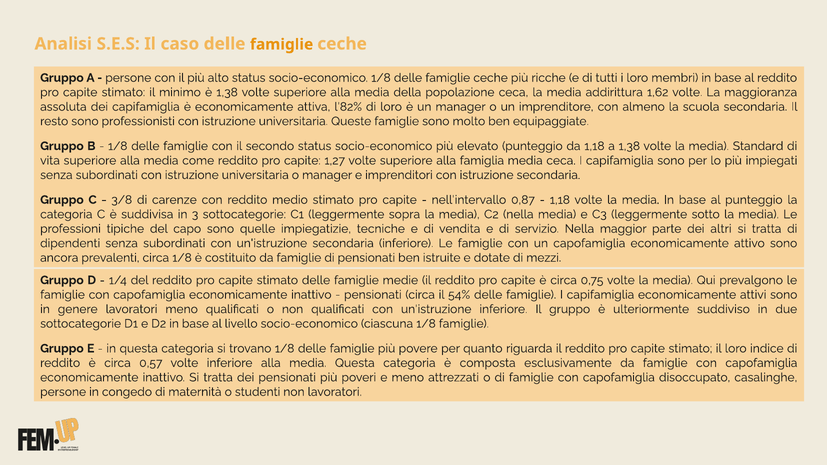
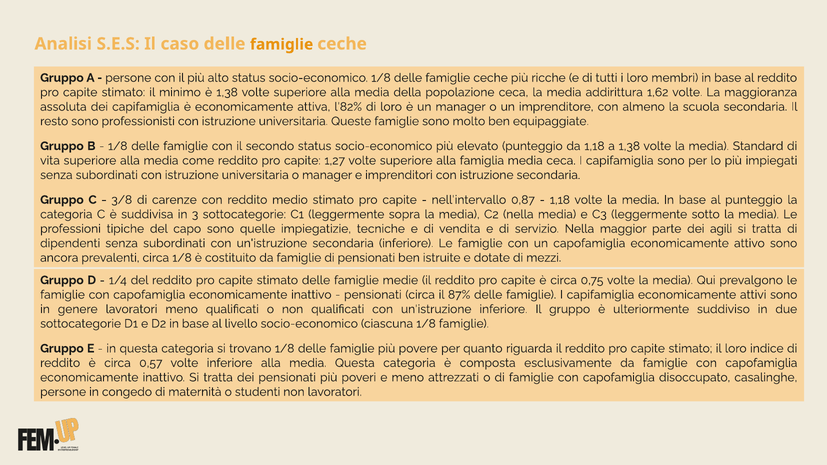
altri: altri -> agili (721, 229)
54%: 54% -> 87% (459, 295)
